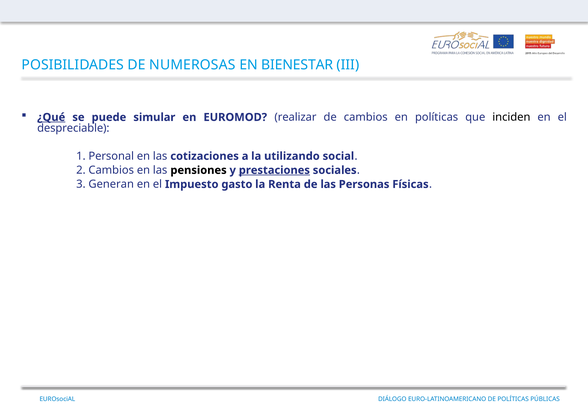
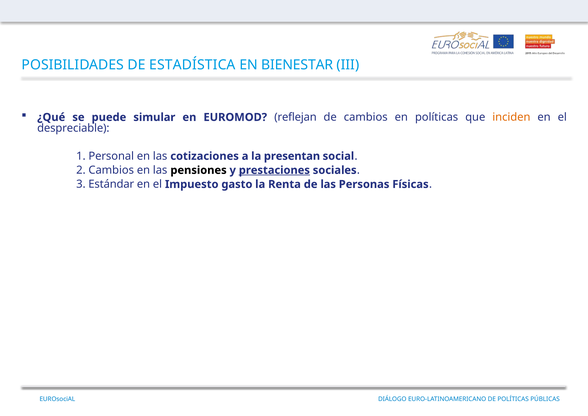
NUMEROSAS: NUMEROSAS -> ESTADÍSTICA (192, 65)
¿Qué underline: present -> none (51, 117)
realizar: realizar -> reflejan (295, 117)
inciden colour: black -> orange (511, 117)
utilizando: utilizando -> presentan (292, 156)
Generan: Generan -> Estándar (111, 184)
